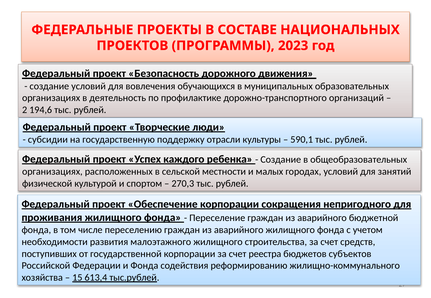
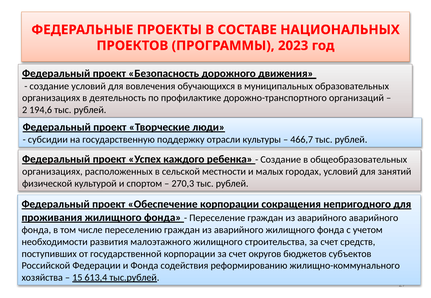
590,1: 590,1 -> 466,7 (302, 140)
аварийного бюджетной: бюджетной -> аварийного (374, 218)
реестра: реестра -> округов (265, 254)
